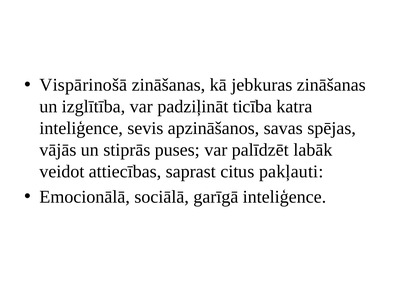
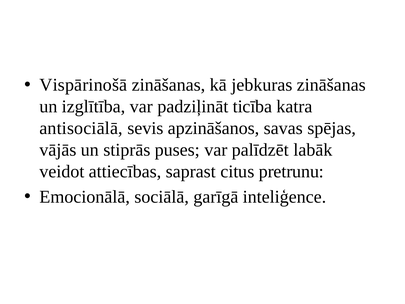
inteliģence: inteliģence -> antisociālā (81, 128)
pakļauti: pakļauti -> pretrunu (291, 171)
